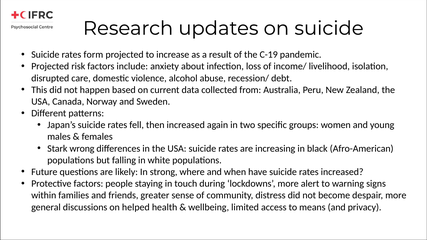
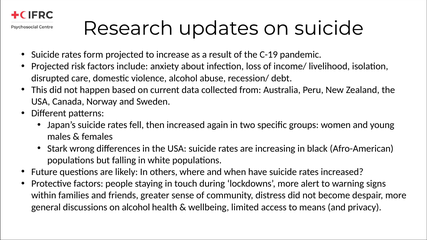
strong: strong -> others (164, 172)
on helped: helped -> alcohol (136, 207)
